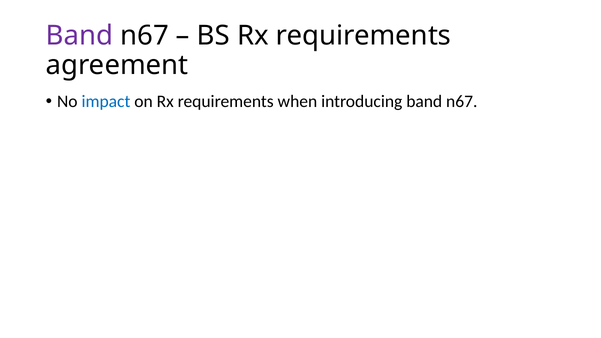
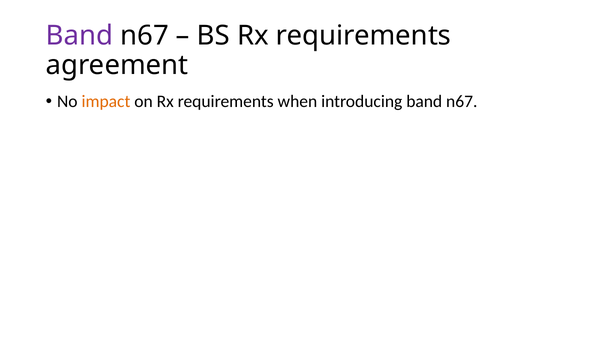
impact colour: blue -> orange (106, 102)
